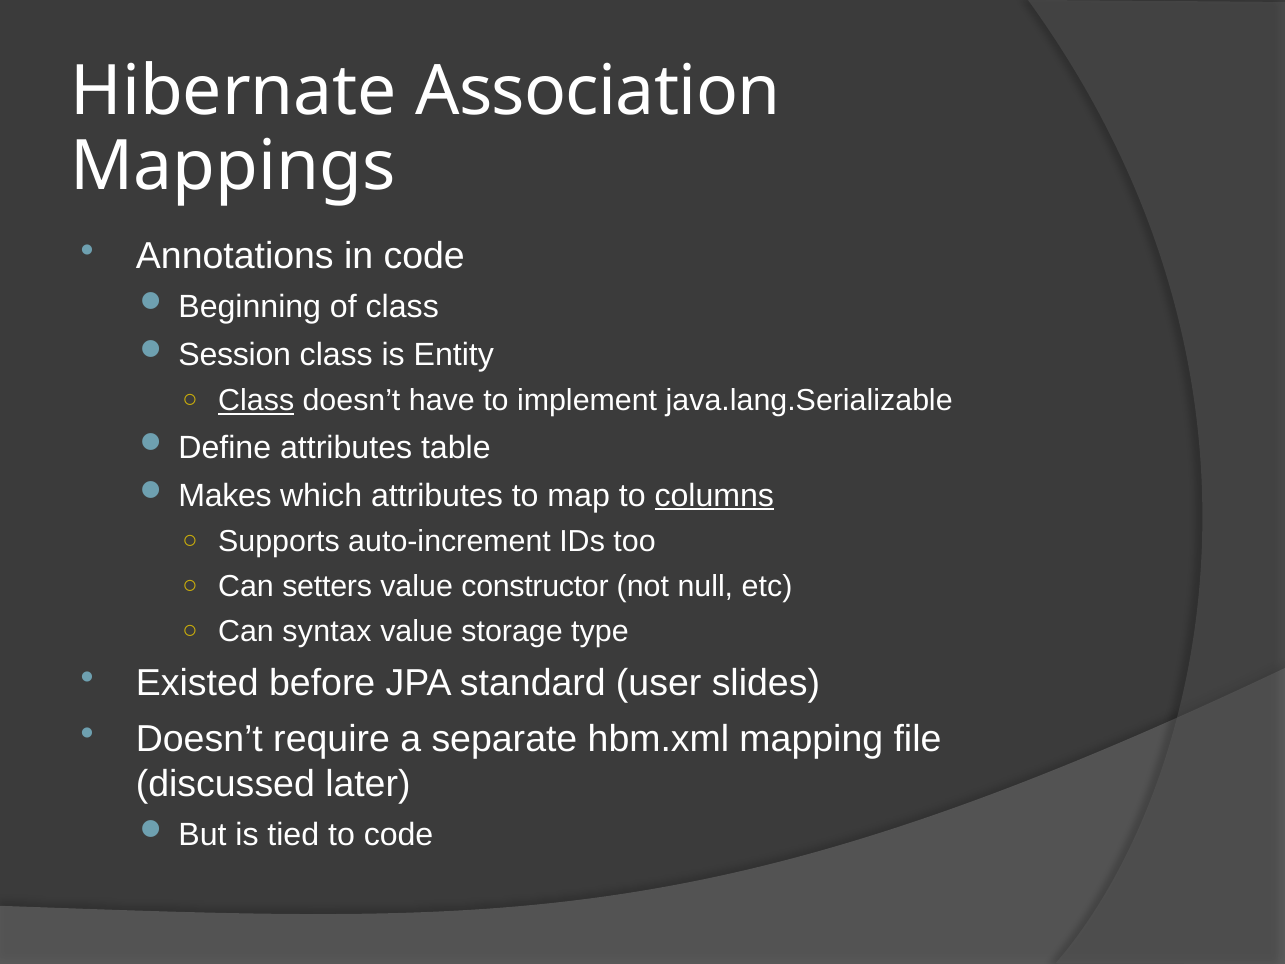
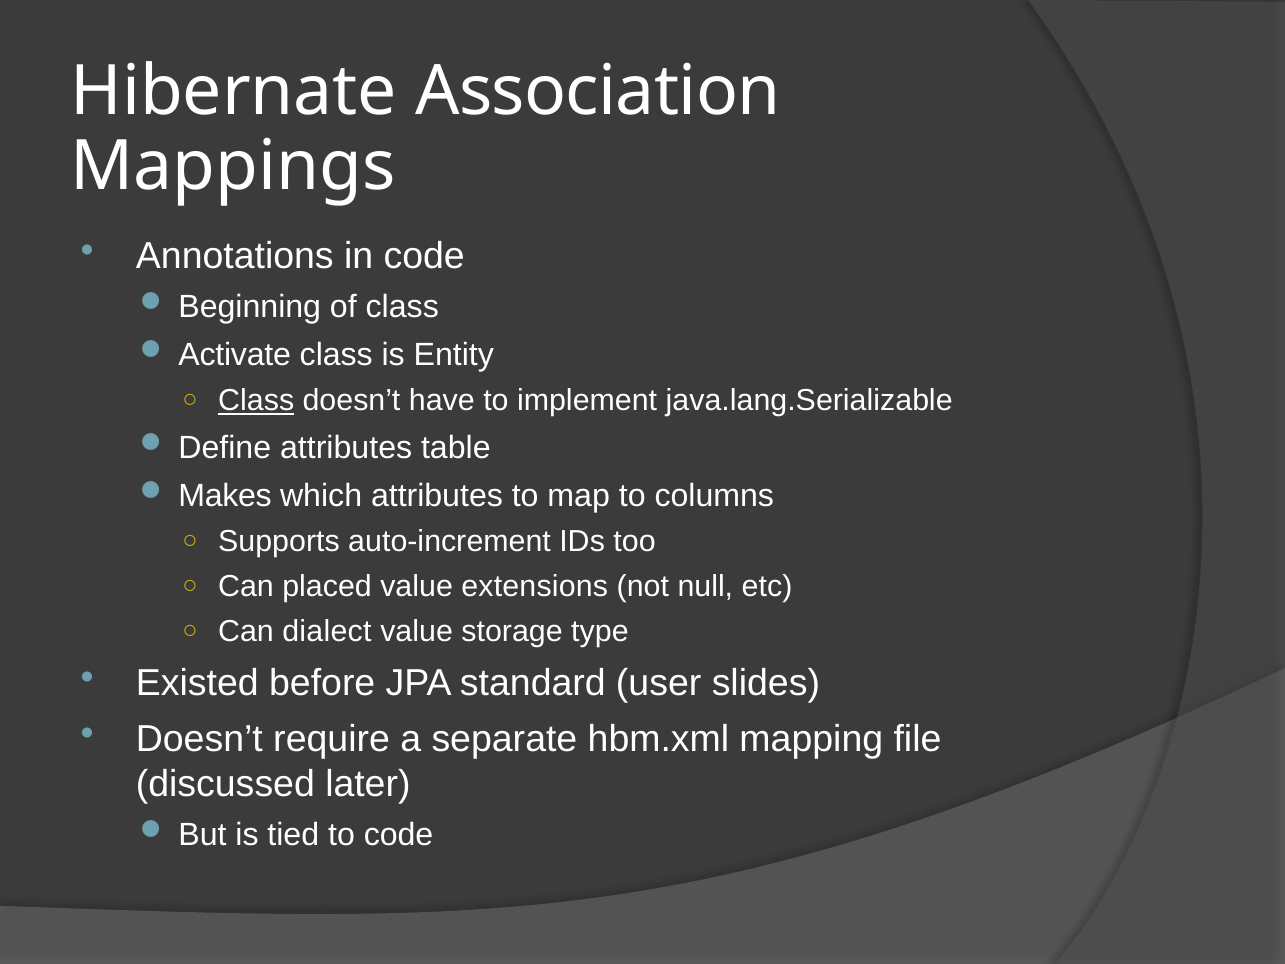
Session: Session -> Activate (235, 355)
columns underline: present -> none (714, 495)
setters: setters -> placed (327, 586)
constructor: constructor -> extensions (535, 586)
syntax: syntax -> dialect (327, 631)
